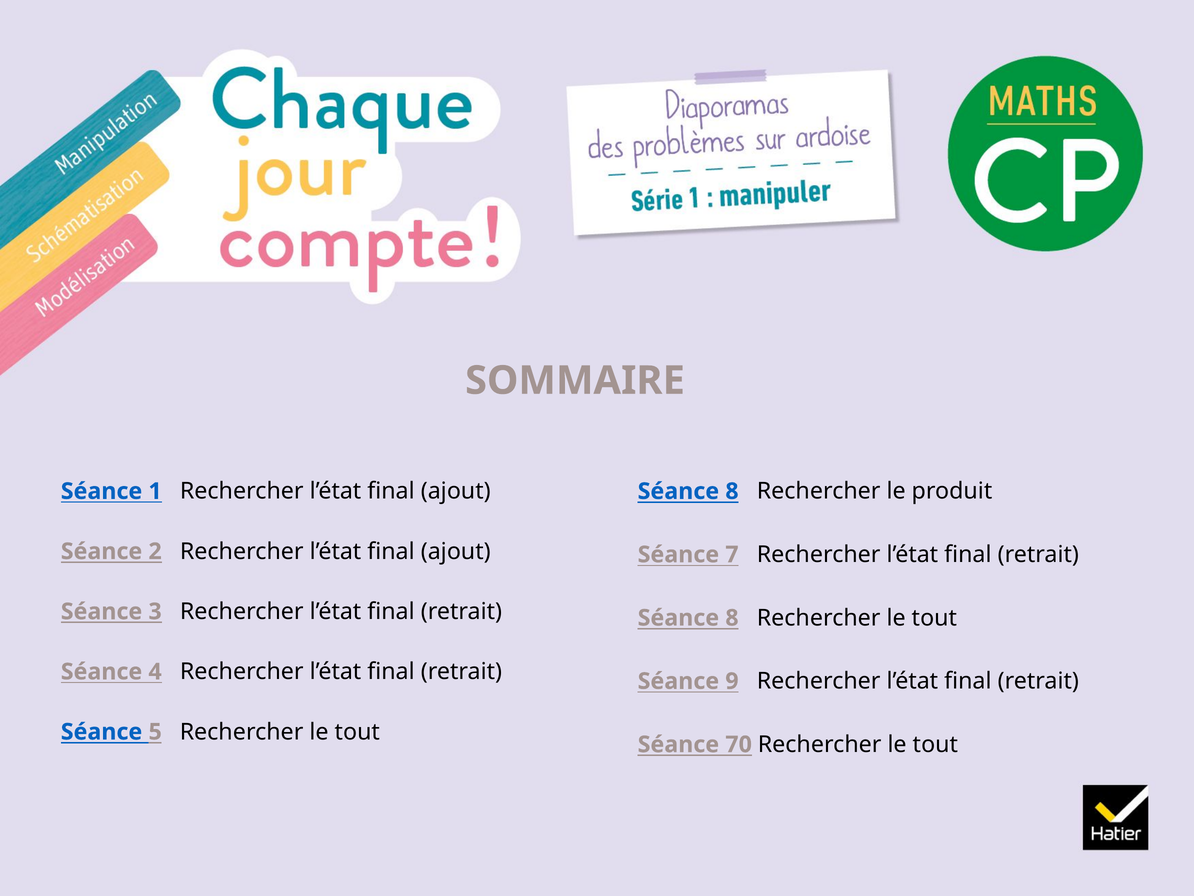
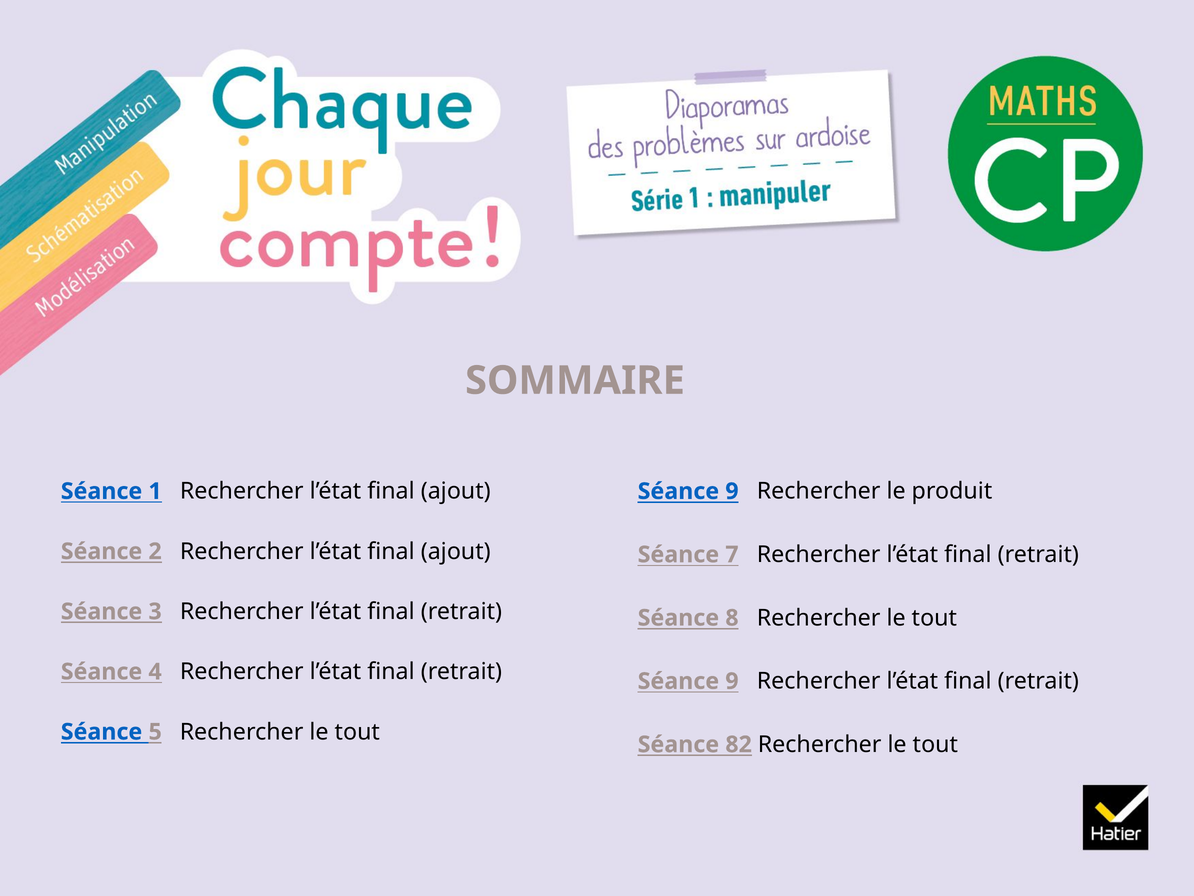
8: 8 -> 9 (732, 491)
70: 70 -> 82 (739, 744)
